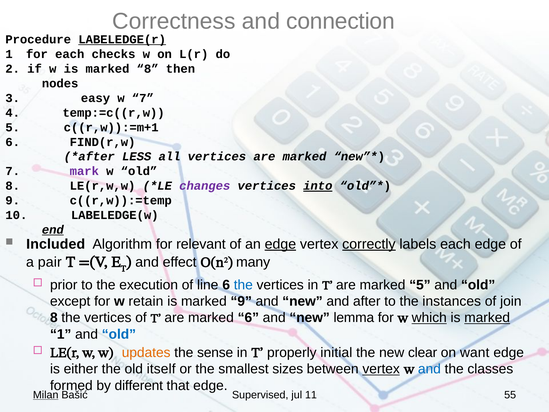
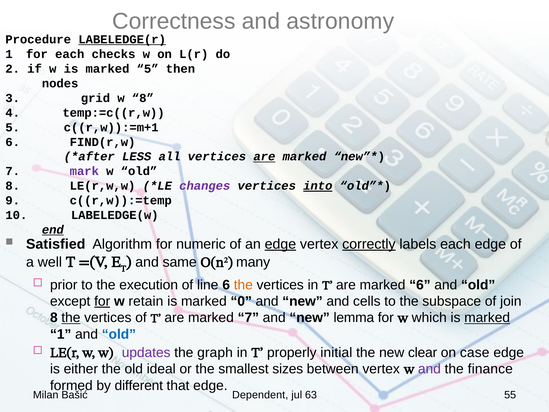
connection: connection -> astronomy (340, 21)
marked 8: 8 -> 5 (148, 69)
easy: easy -> grid (95, 98)
w 7: 7 -> 8 (143, 98)
are underline: none -> present (264, 157)
Included: Included -> Satisfied (56, 244)
relevant: relevant -> numeric (201, 244)
pair: pair -> well (50, 262)
effect: effect -> same (180, 262)
marked 5: 5 -> 6 (420, 285)
the colour: blue -> orange (243, 285)
for underline: none -> present (102, 301)
marked 9: 9 -> 0 (241, 301)
after: after -> cells (367, 301)
instances: instances -> subspace (452, 301)
the underline: none -> present (71, 318)
marked 6: 6 -> 7 (248, 318)
which underline: present -> none (429, 318)
updates colour: orange -> purple (146, 352)
sense: sense -> graph (215, 352)
want: want -> case (475, 352)
itself: itself -> ideal (161, 369)
vertex underline: present -> none (381, 369)
and colour: blue -> purple (429, 369)
classes: classes -> finance (490, 369)
Milan underline: present -> none (46, 395)
Supervised: Supervised -> Dependent (260, 395)
11: 11 -> 63 (311, 395)
